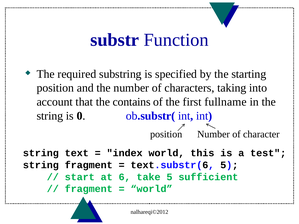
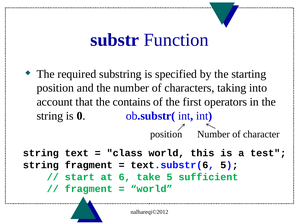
fullname: fullname -> operators (226, 102)
index: index -> class (125, 153)
